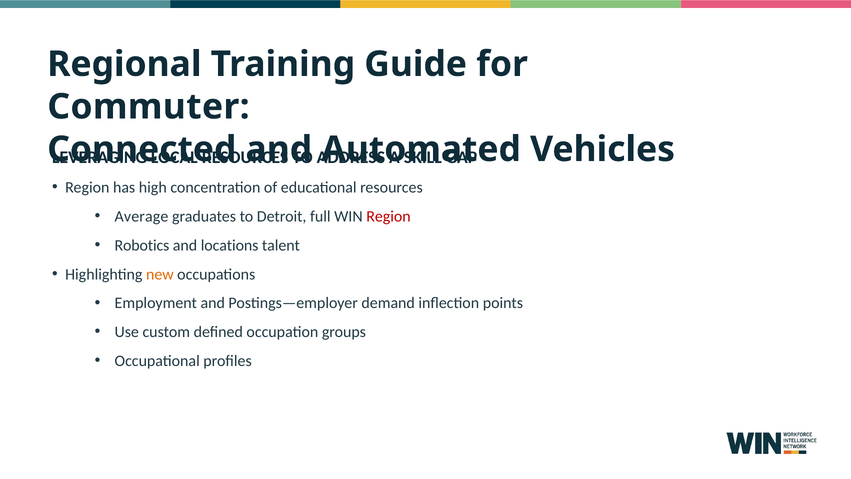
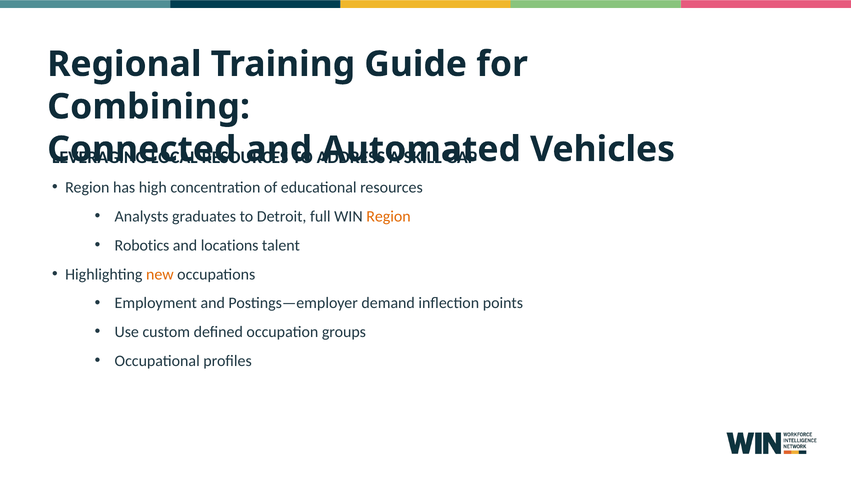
Commuter: Commuter -> Combining (149, 107)
Average: Average -> Analysts (142, 216)
Region colour: red -> orange (388, 216)
